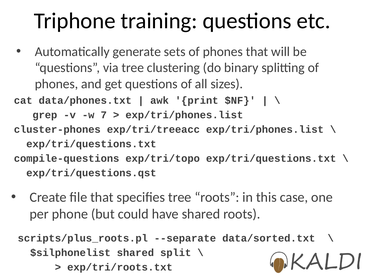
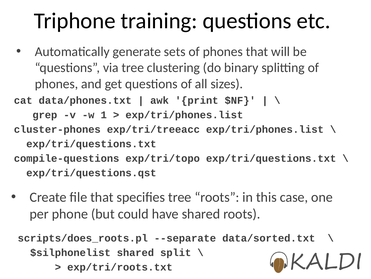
7: 7 -> 1 (104, 115)
scripts/plus_roots.pl: scripts/plus_roots.pl -> scripts/does_roots.pl (83, 238)
